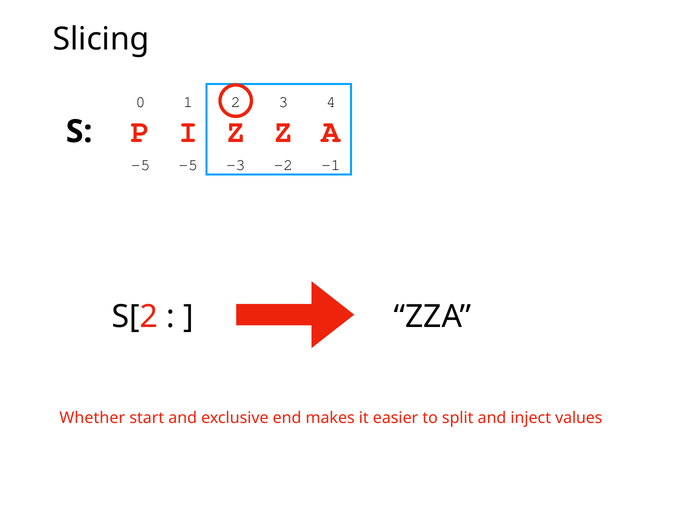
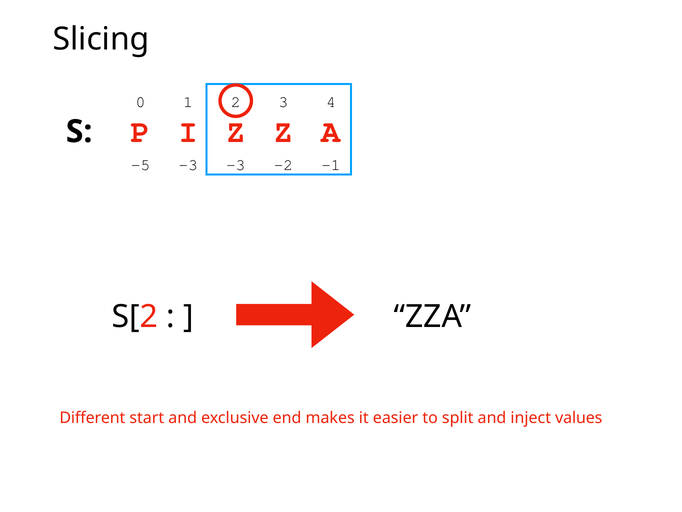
-5 -5: -5 -> -3 (188, 165)
Whether: Whether -> Different (92, 418)
